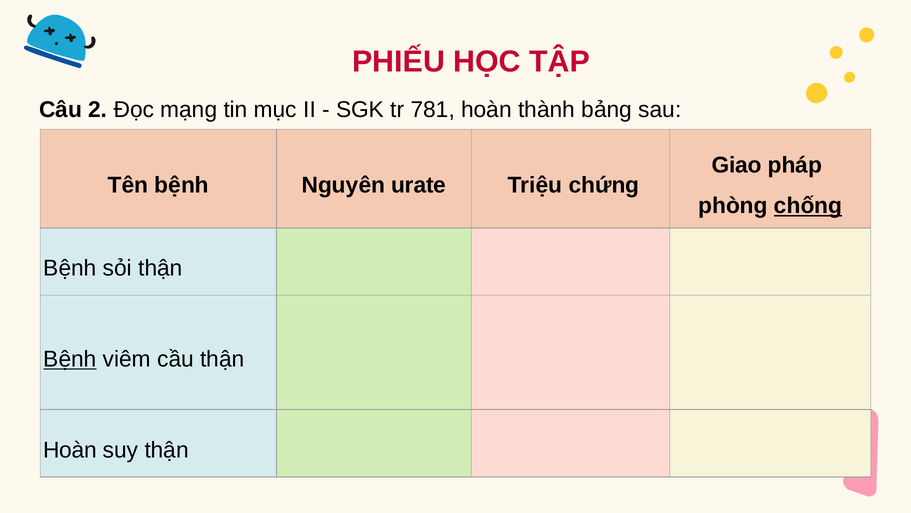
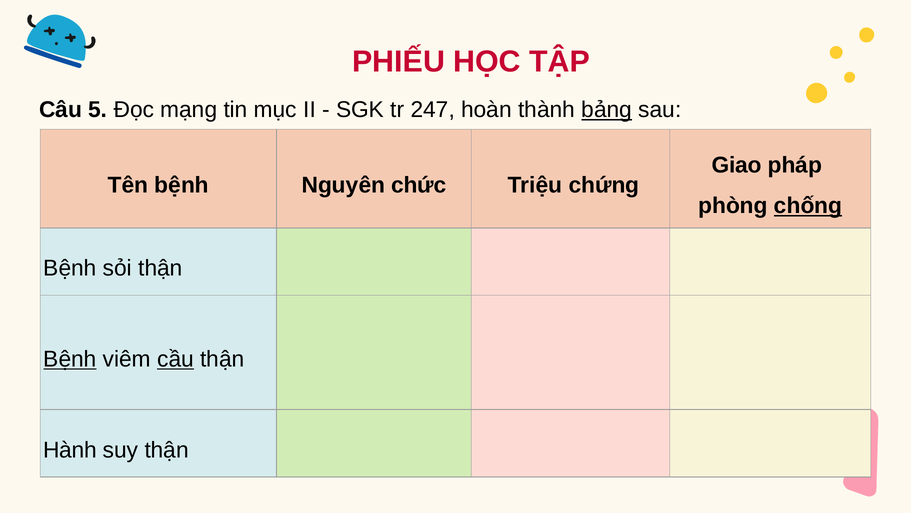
2: 2 -> 5 (98, 110)
781: 781 -> 247 (433, 110)
bảng underline: none -> present (607, 110)
urate: urate -> chức (419, 185)
cầu underline: none -> present (175, 359)
Hoàn: Hoàn -> Hành (70, 450)
